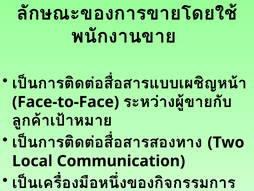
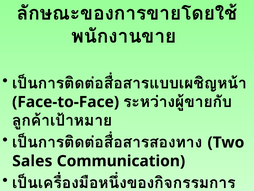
Local: Local -> Sales (32, 161)
